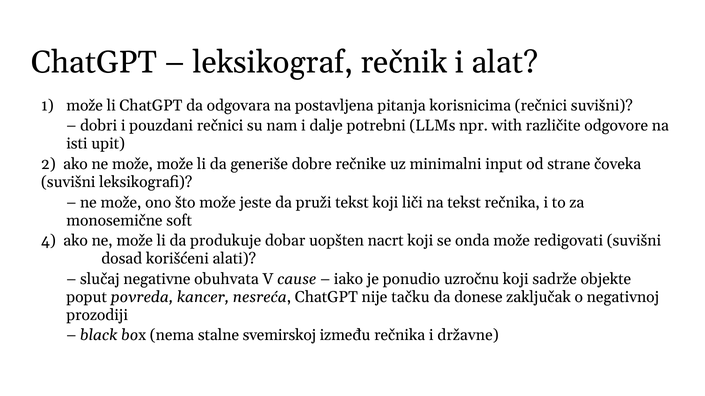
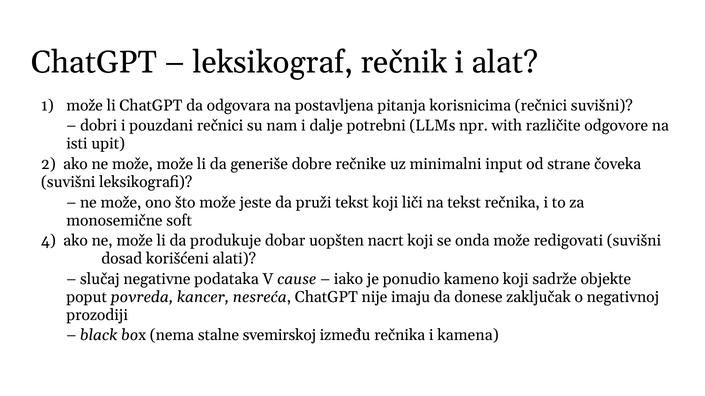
obuhvata: obuhvata -> podataka (227, 279)
uzročnu: uzročnu -> kameno (471, 279)
tačku: tačku -> imaju (411, 297)
državne: državne -> kamena (468, 336)
